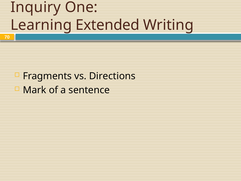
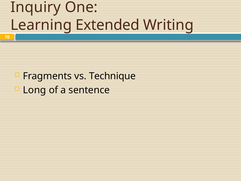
Directions: Directions -> Technique (112, 76)
Mark: Mark -> Long (35, 90)
